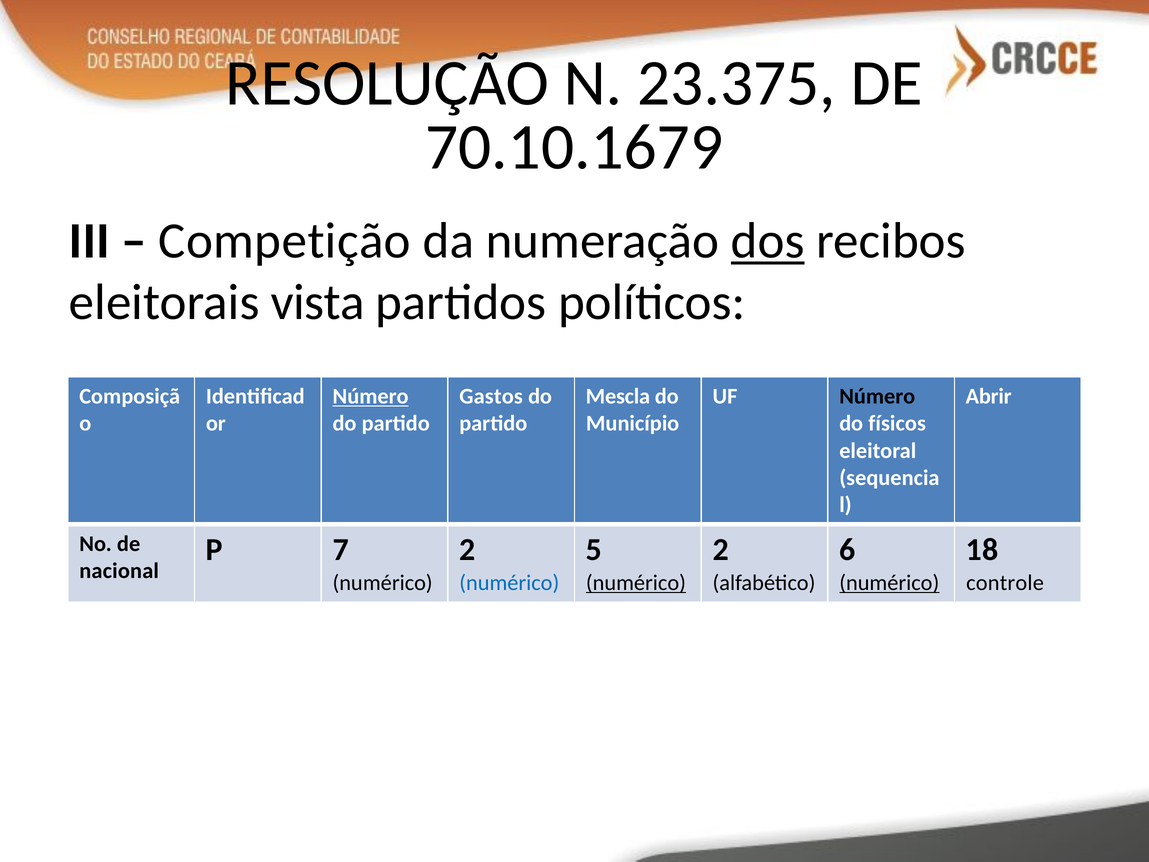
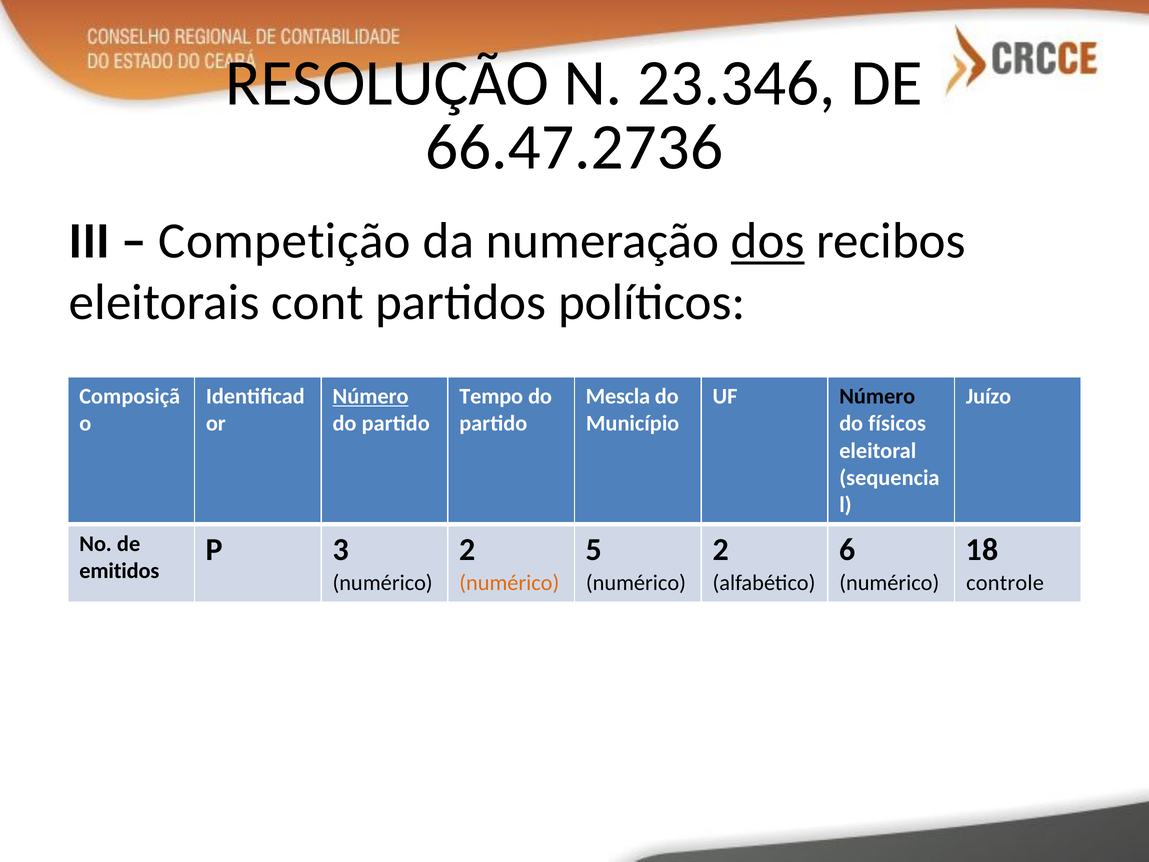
23.375: 23.375 -> 23.346 (737, 83)
70.10.1679: 70.10.1679 -> 66.47.2736 (574, 147)
vista: vista -> cont (317, 302)
Gastos: Gastos -> Tempo (491, 396)
Abrir: Abrir -> Juízo (989, 396)
7: 7 -> 3 (341, 550)
nacional: nacional -> emitidos (119, 571)
numérico colour: blue -> orange (509, 583)
numérico underline: present -> none (636, 583)
numérico underline: present -> none (889, 583)
